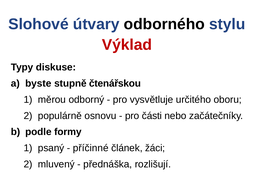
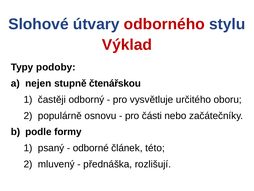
odborného colour: black -> red (164, 24)
diskuse: diskuse -> podoby (56, 67)
byste: byste -> nejen (38, 83)
měrou: měrou -> častěji (52, 99)
příčinné: příčinné -> odborné (91, 148)
žáci: žáci -> této (155, 148)
